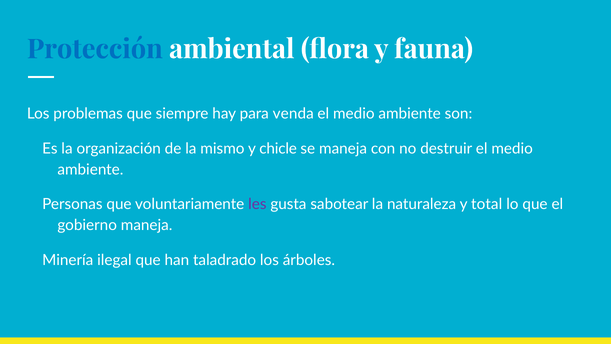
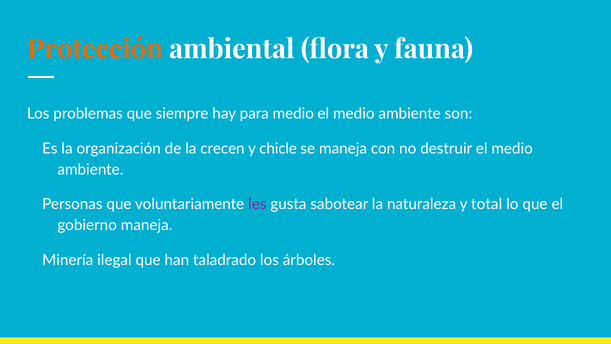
Protección colour: blue -> orange (95, 49)
para venda: venda -> medio (293, 114)
mismo: mismo -> crecen (222, 148)
